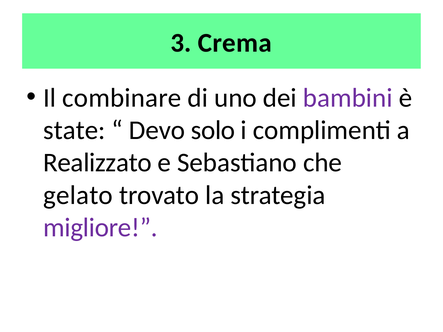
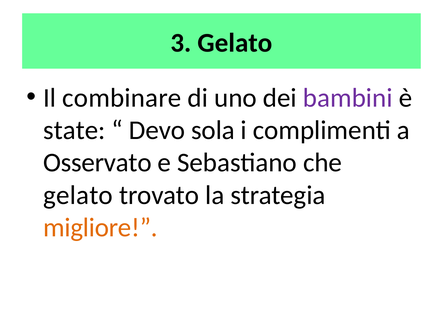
3 Crema: Crema -> Gelato (235, 43)
solo: solo -> sola (213, 130)
Realizzato: Realizzato -> Osservato (97, 163)
migliore colour: purple -> orange (100, 228)
